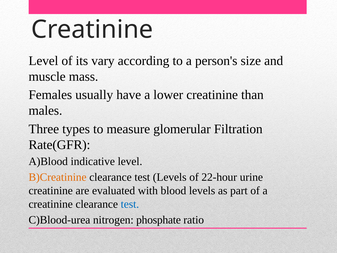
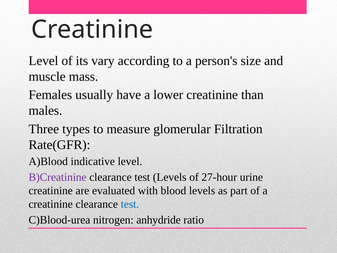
B)Creatinine colour: orange -> purple (58, 177)
22-hour: 22-hour -> 27-hour (219, 177)
phosphate: phosphate -> anhydride (159, 220)
